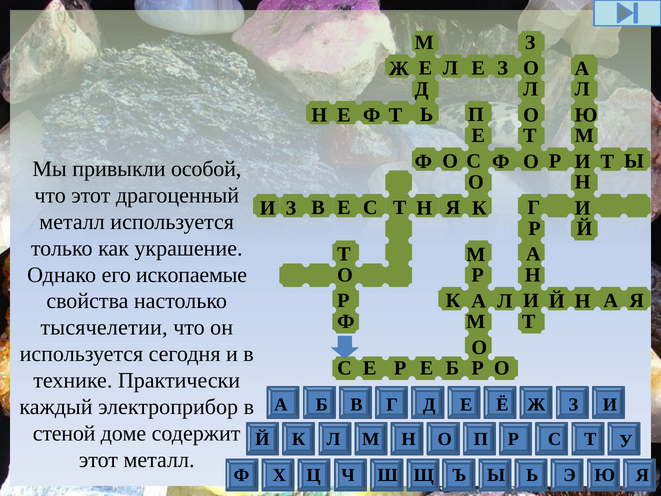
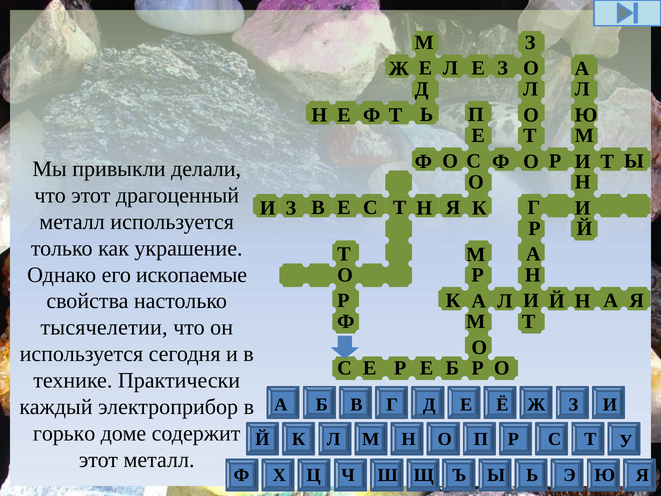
особой: особой -> делали (206, 169)
стеной: стеной -> горько (64, 433)
